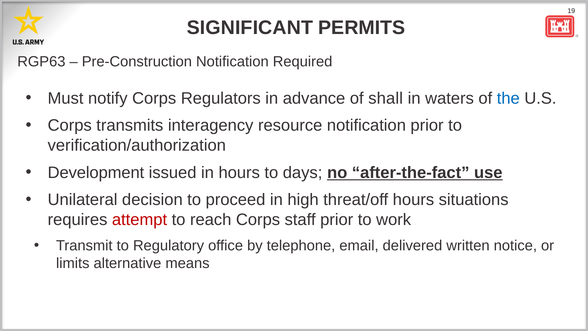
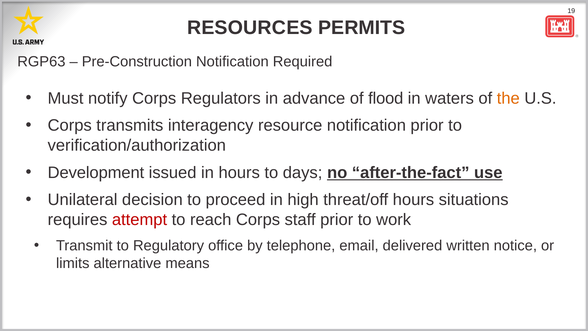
SIGNIFICANT: SIGNIFICANT -> RESOURCES (250, 28)
shall: shall -> flood (386, 98)
the colour: blue -> orange (508, 98)
